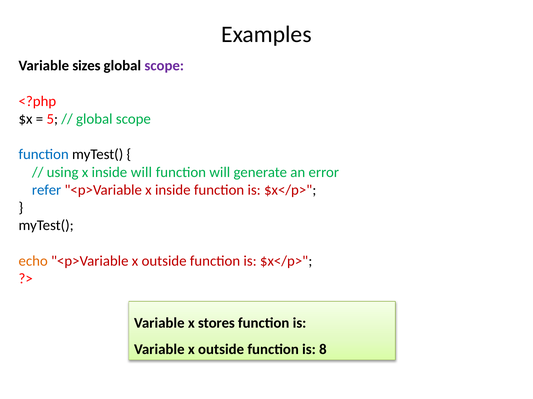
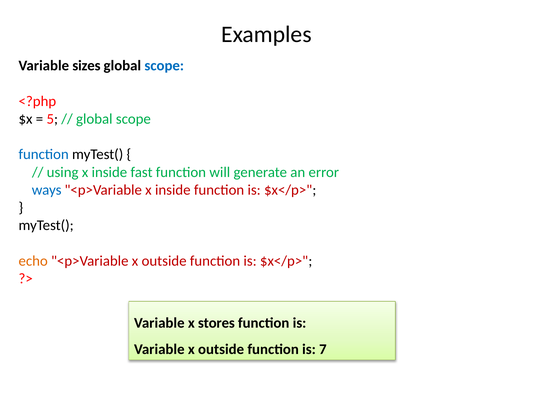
scope colour: purple -> blue (164, 66)
inside will: will -> fast (142, 172)
refer: refer -> ways (47, 190)
8: 8 -> 7 (323, 350)
